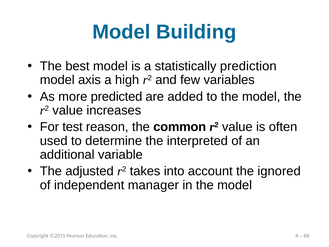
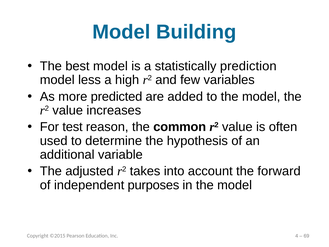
axis: axis -> less (90, 80)
interpreted: interpreted -> hypothesis (197, 141)
ignored: ignored -> forward (279, 171)
manager: manager -> purposes (153, 185)
